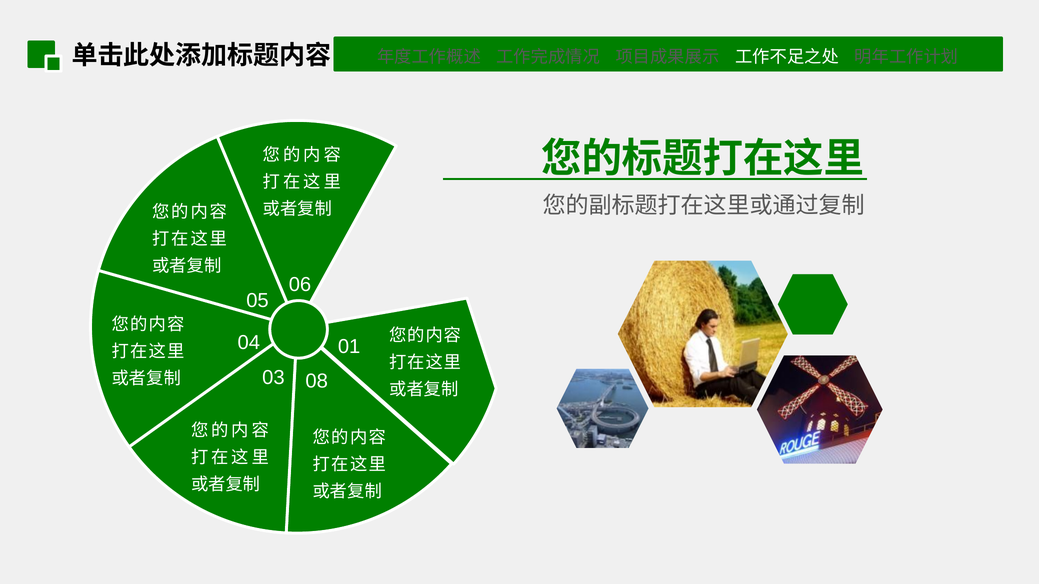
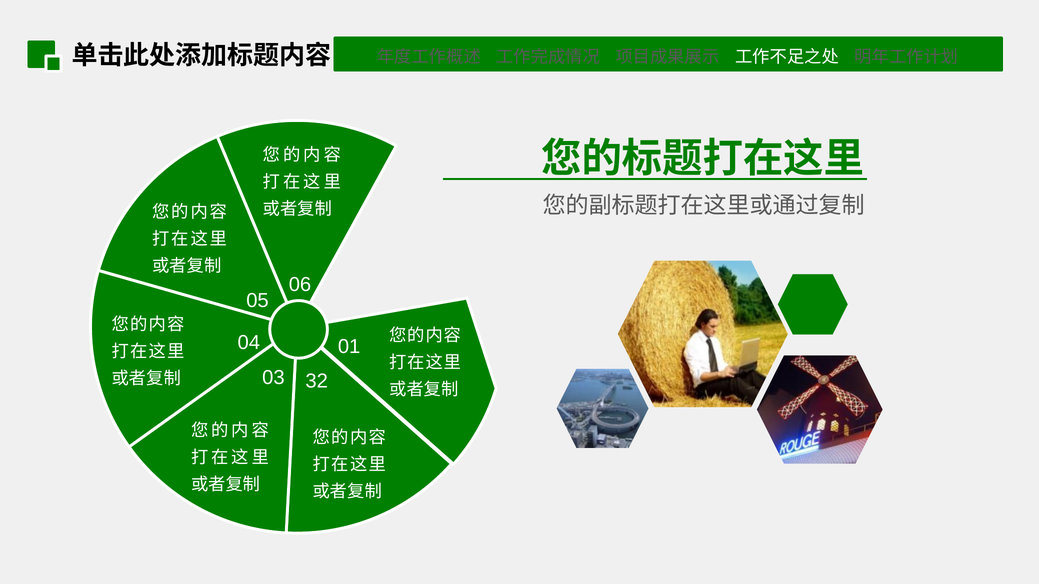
08: 08 -> 32 (317, 381)
